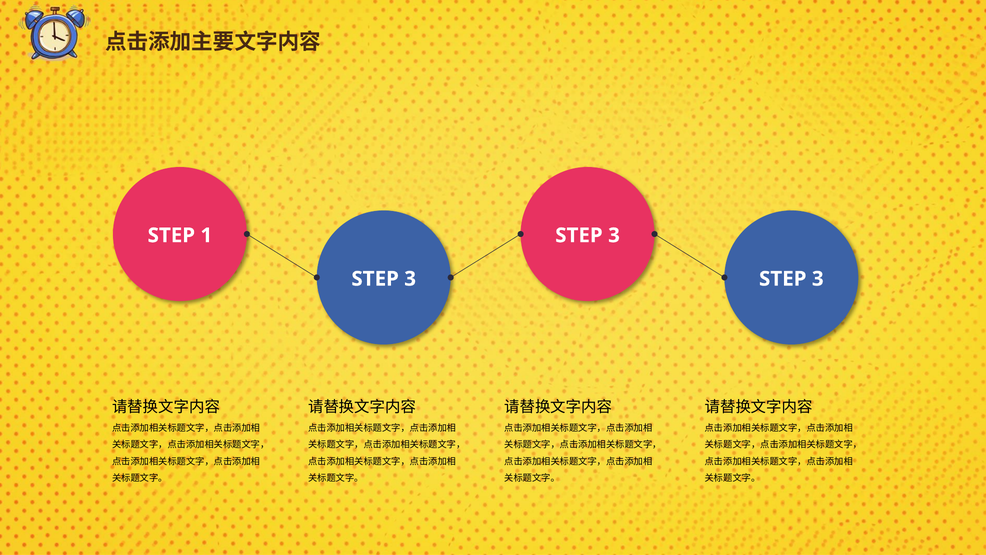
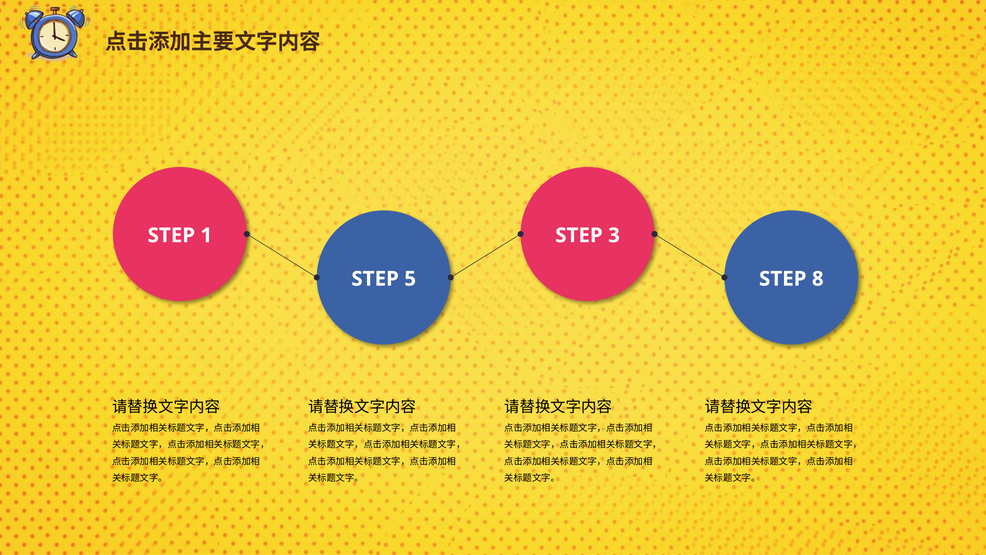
3: 3 -> 5 (410, 279)
3: 3 -> 8 (818, 279)
